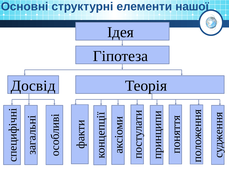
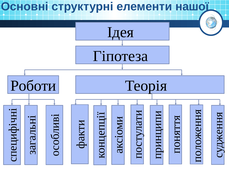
Досвід: Досвід -> Роботи (33, 86)
